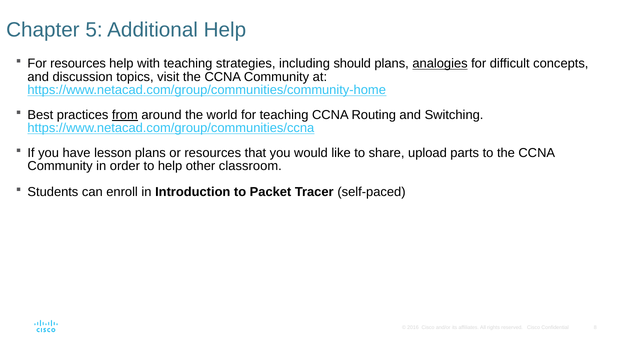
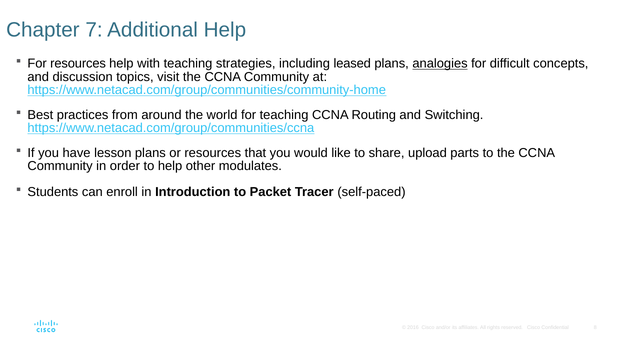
5: 5 -> 7 (94, 30)
should: should -> leased (352, 64)
from underline: present -> none (125, 115)
classroom: classroom -> modulates (250, 166)
